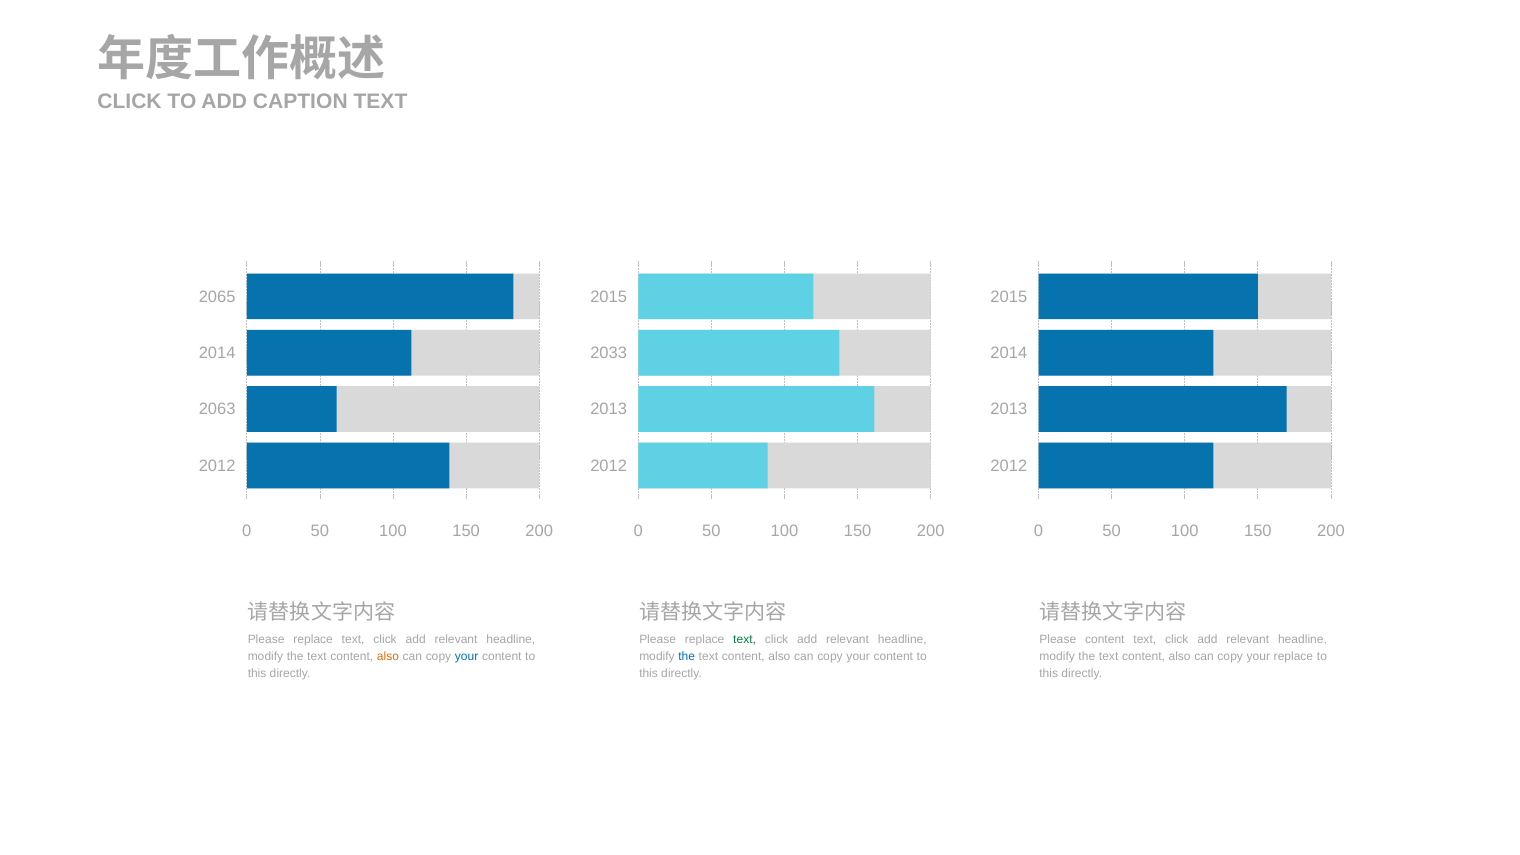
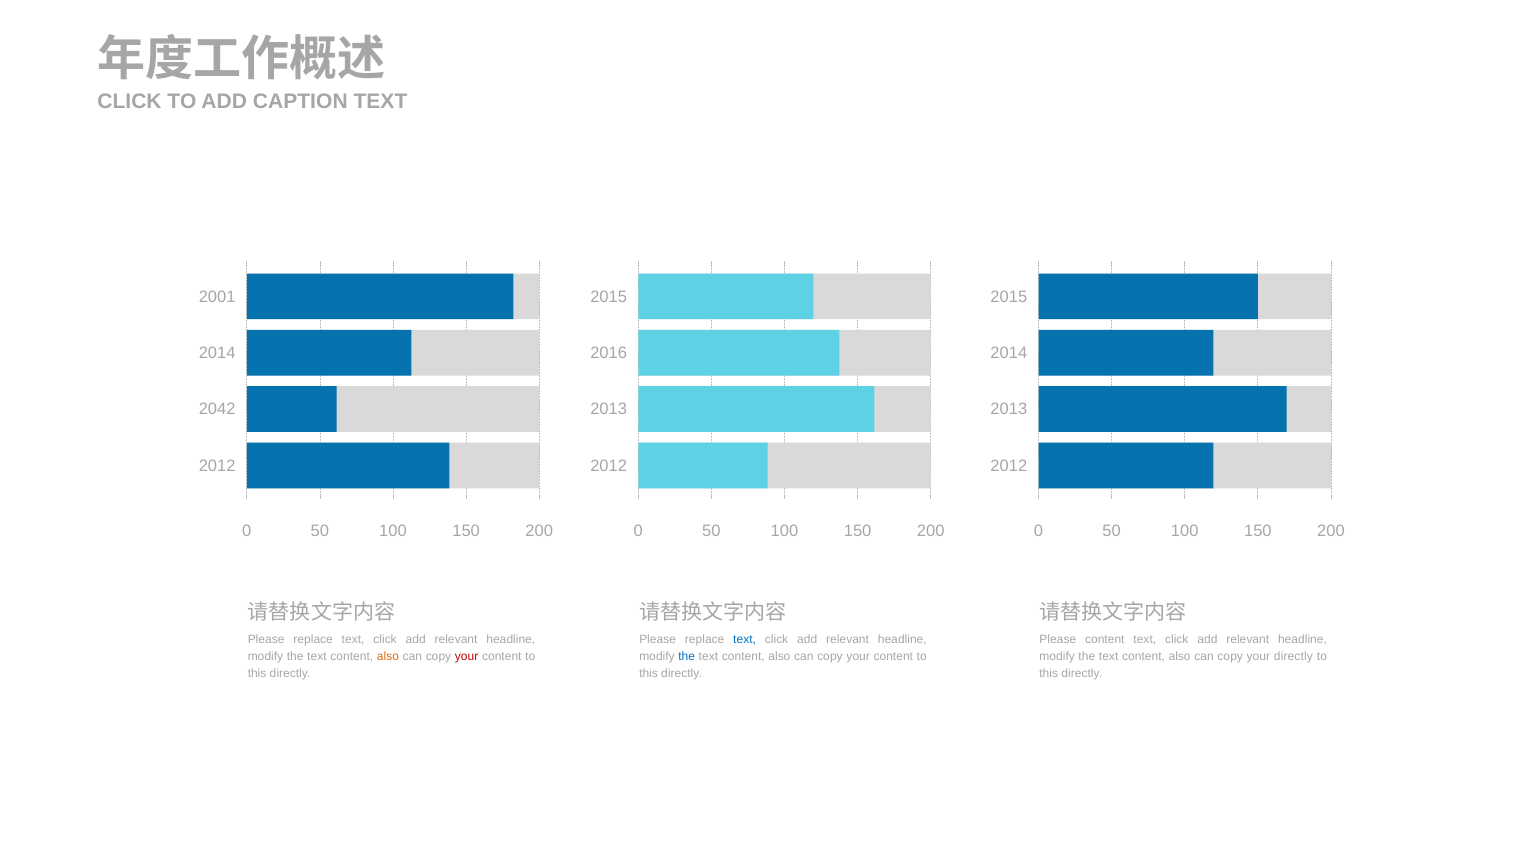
2065: 2065 -> 2001 (217, 297)
2033: 2033 -> 2016 (609, 353)
2063: 2063 -> 2042 (217, 409)
text colour: green -> blue (745, 639)
your colour: blue -> red (467, 656)
your replace: replace -> directly (1293, 656)
